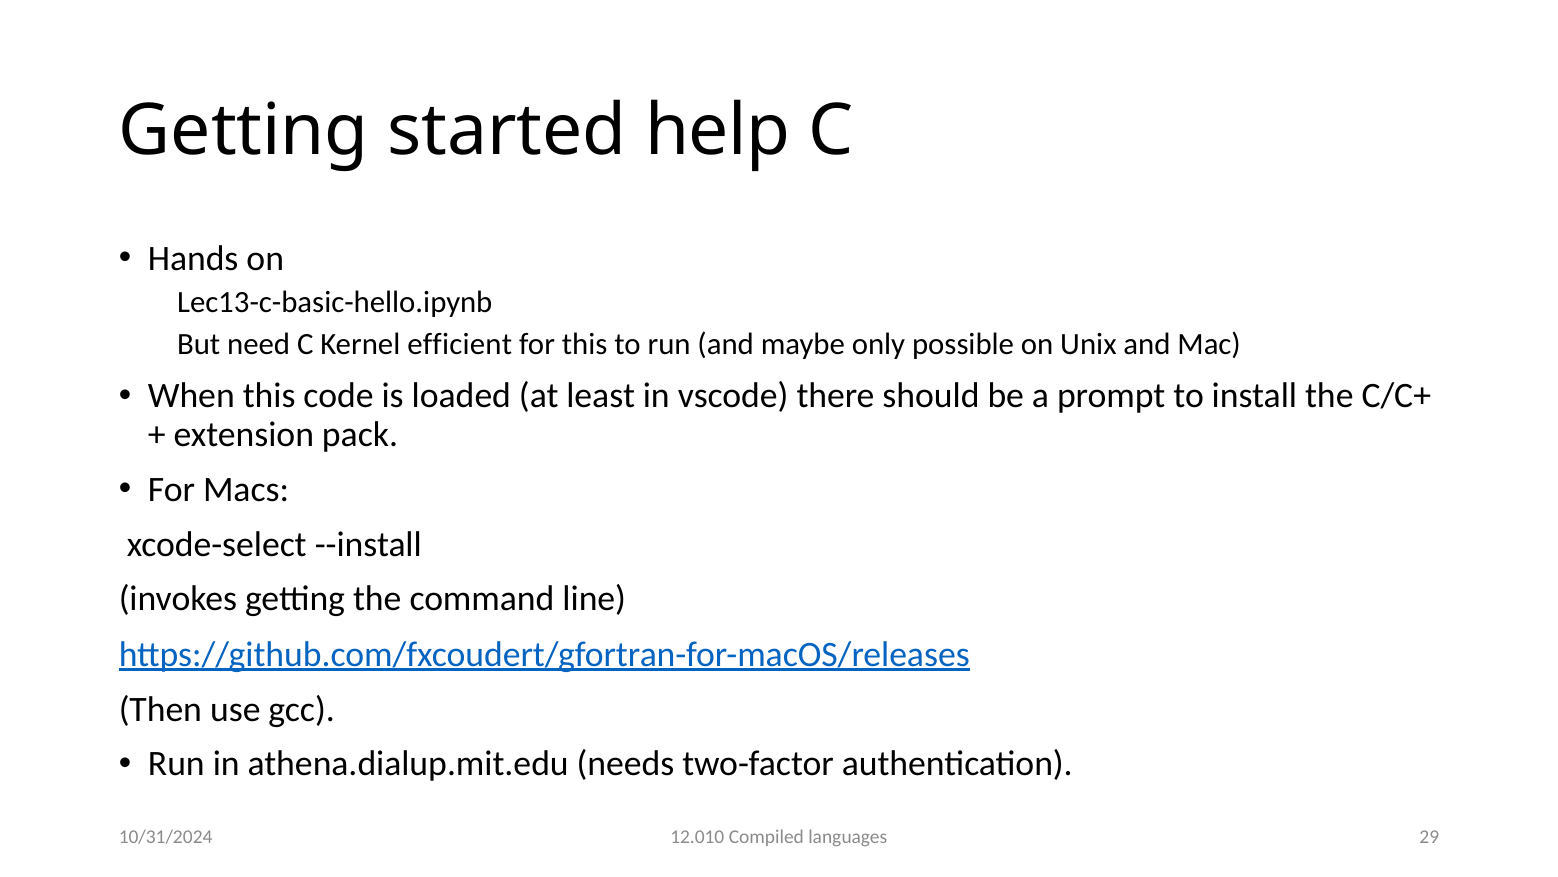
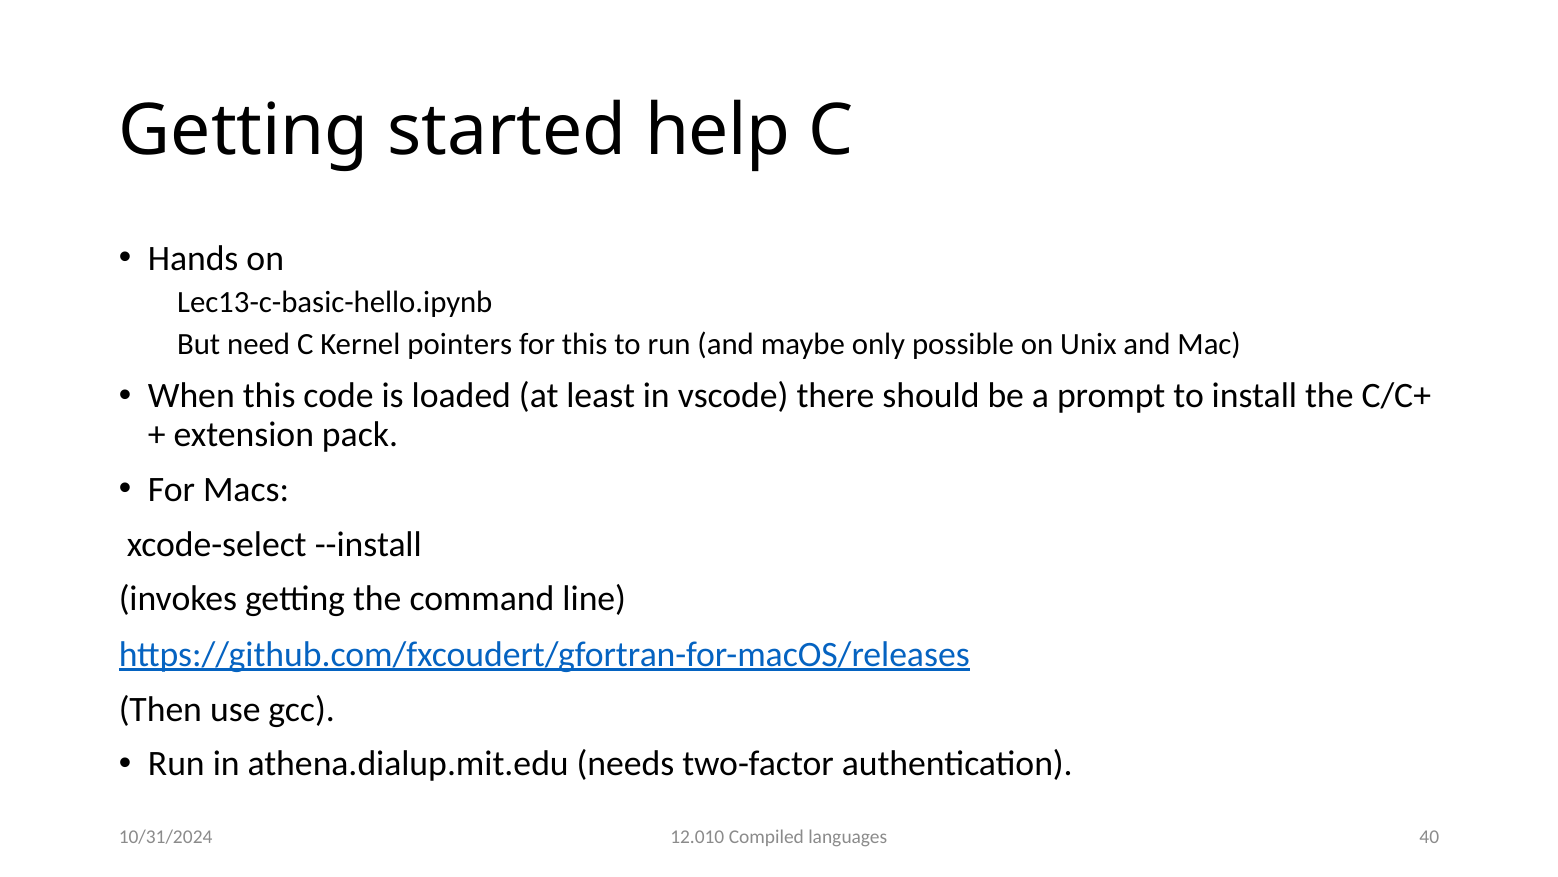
efficient: efficient -> pointers (460, 344)
29: 29 -> 40 (1429, 837)
